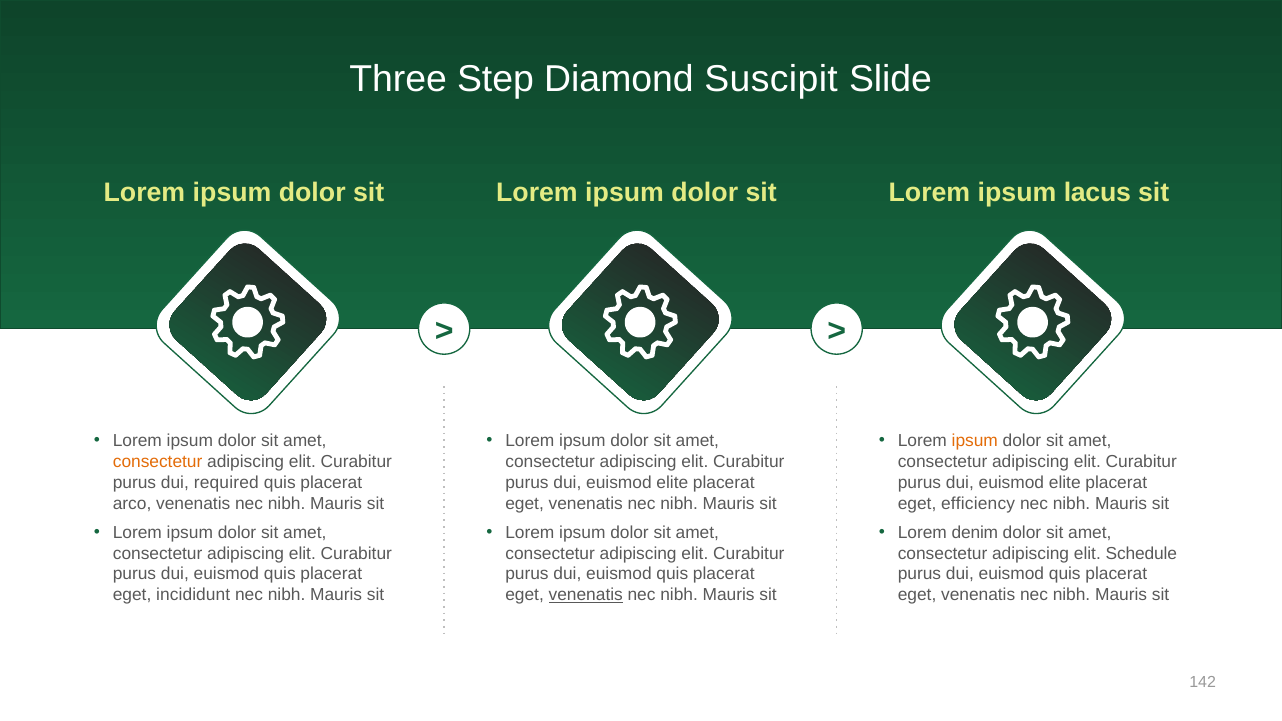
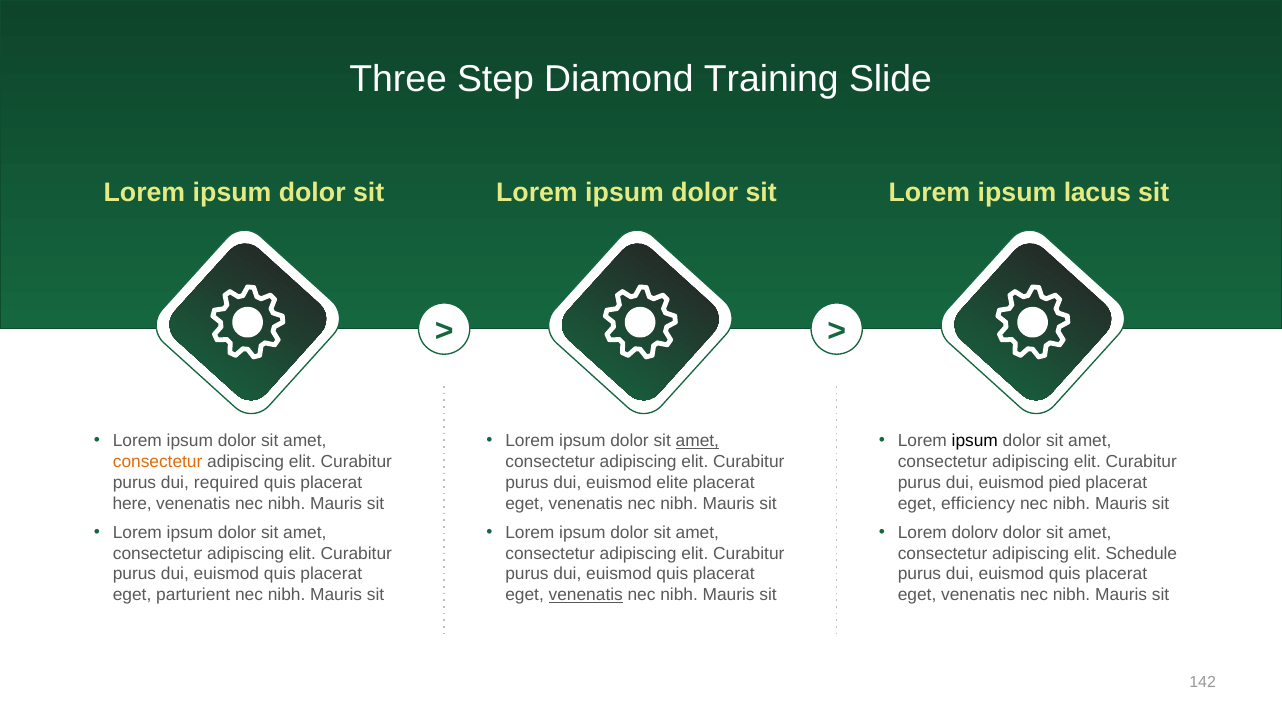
Suscipit: Suscipit -> Training (771, 79)
amet underline: none -> present (697, 441)
ipsum colour: orange -> black (975, 441)
elite: elite -> pied (1065, 483)
arco: arco -> here (132, 504)
denim: denim -> dolorv (975, 533)
incididunt: incididunt -> parturient (193, 595)
